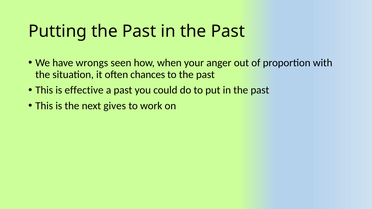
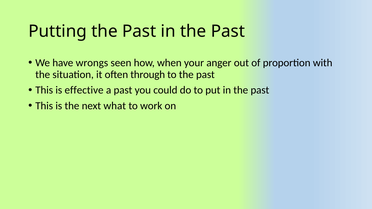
chances: chances -> through (148, 75)
gives: gives -> what (115, 106)
